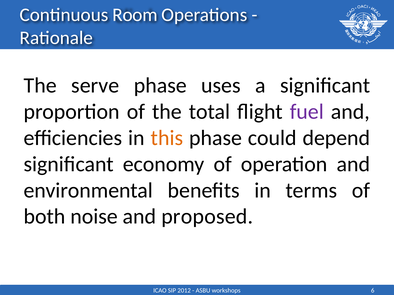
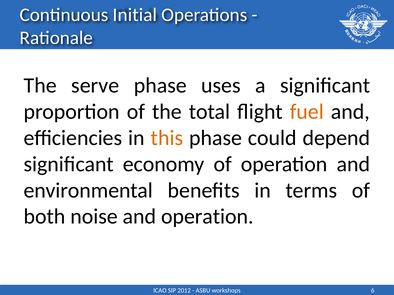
Room: Room -> Initial (135, 15)
fuel colour: purple -> orange (307, 112)
and proposed: proposed -> operation (207, 217)
